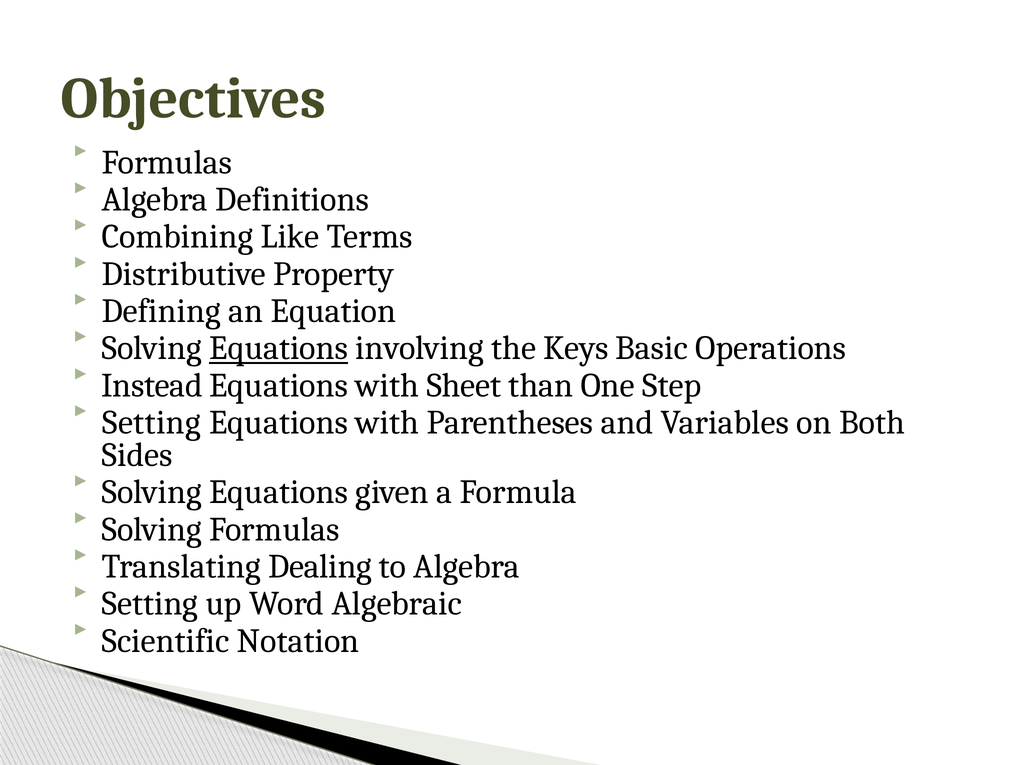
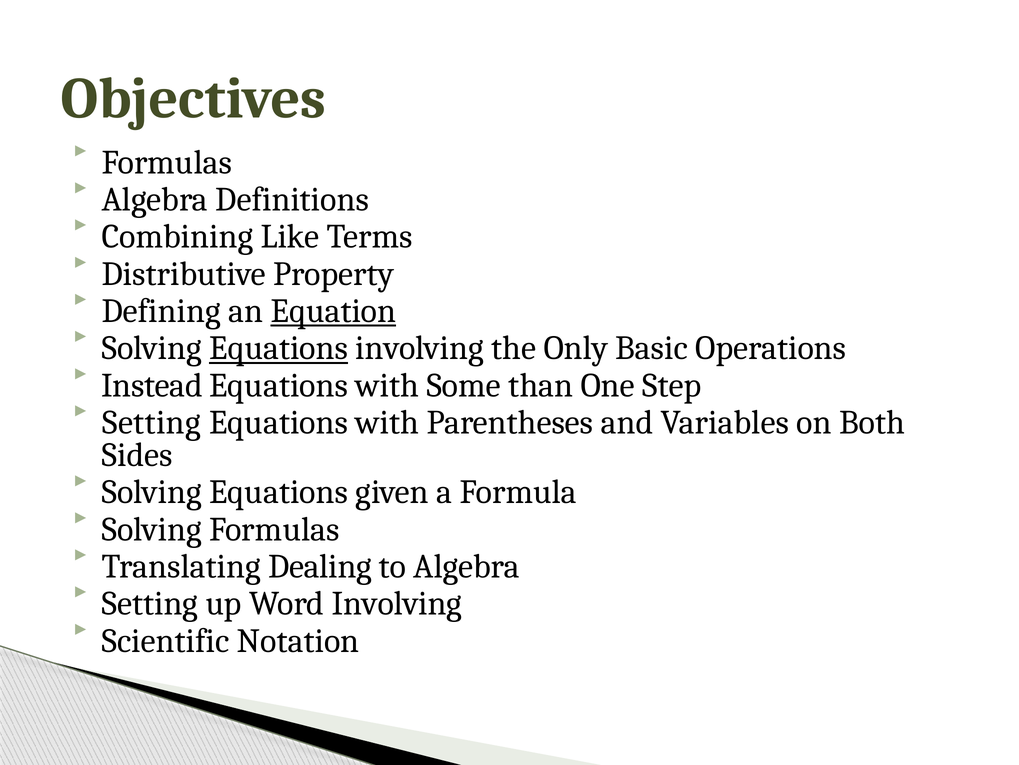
Equation underline: none -> present (333, 311)
Keys: Keys -> Only (576, 348)
Sheet: Sheet -> Some (464, 385)
Word Algebraic: Algebraic -> Involving (397, 603)
